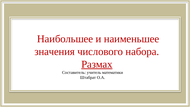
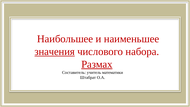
значения underline: none -> present (55, 52)
